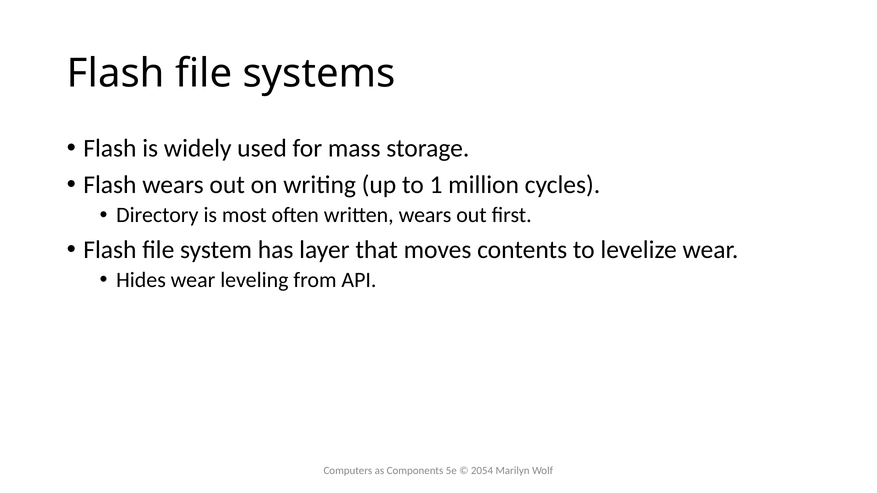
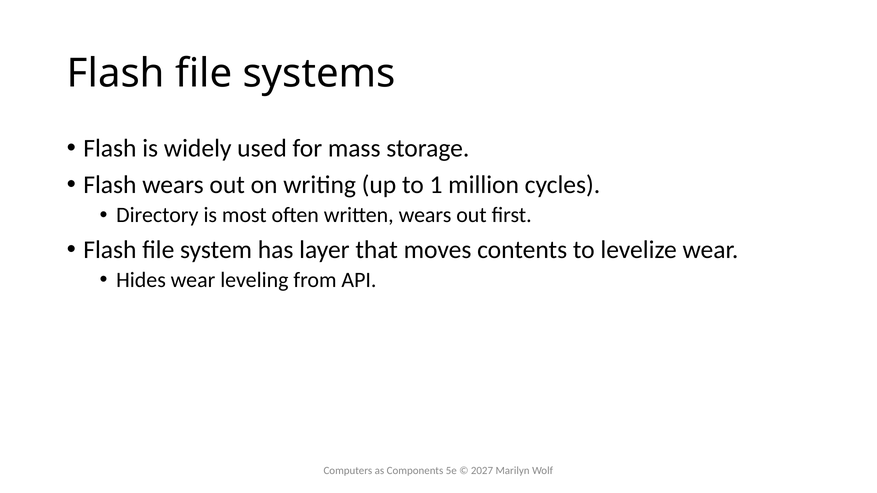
2054: 2054 -> 2027 (482, 471)
